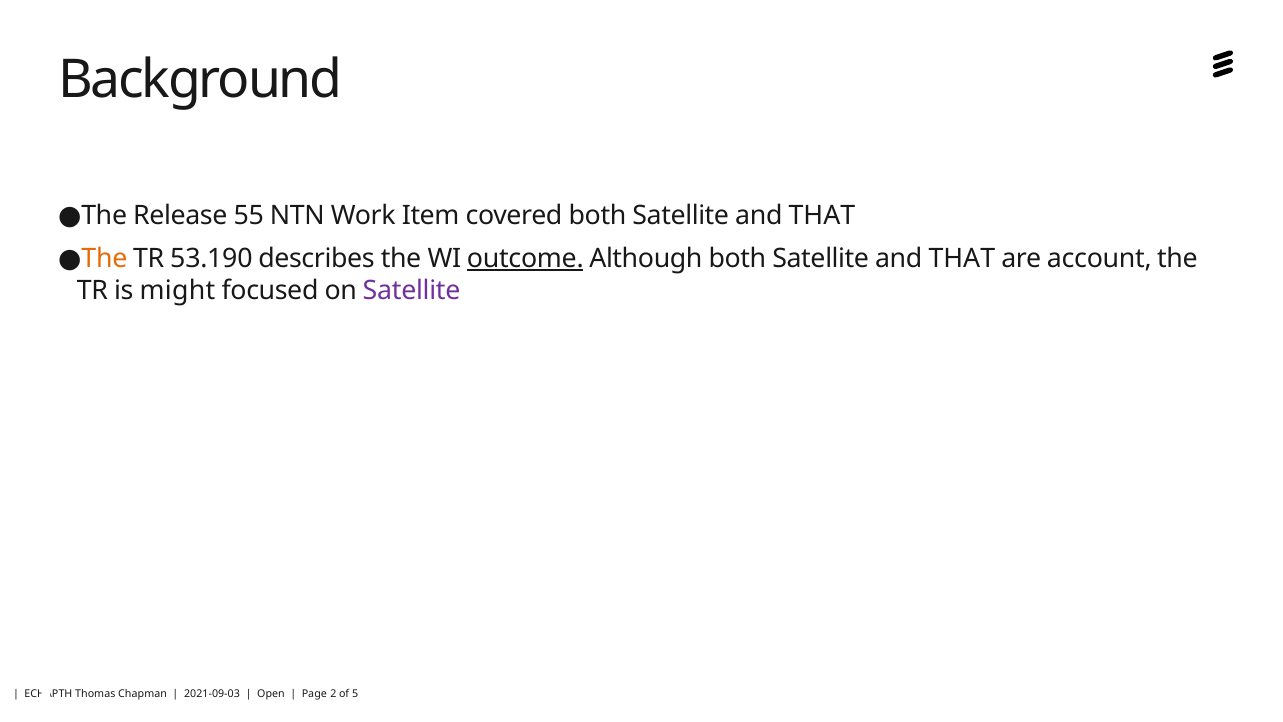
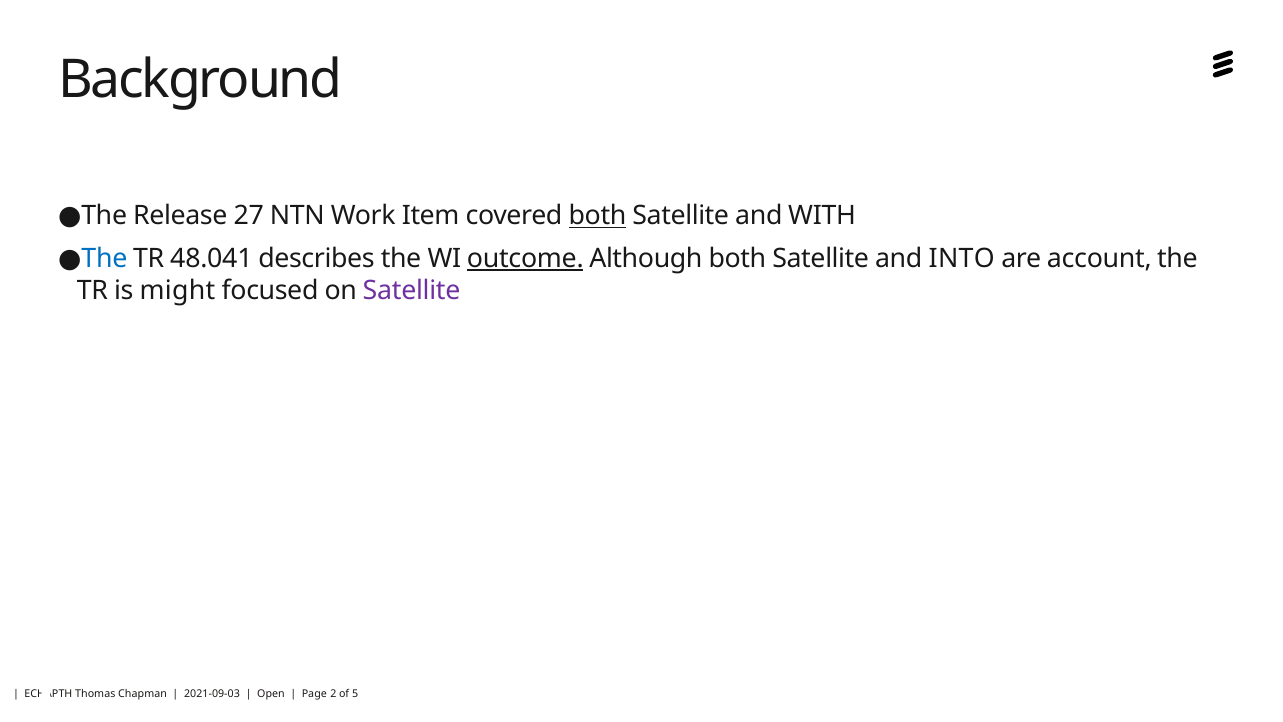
55: 55 -> 27 (249, 216)
both underline: none -> present (598, 216)
THAT: THAT -> WITH (822, 216)
The colour: orange -> blue (104, 259)
53.190: 53.190 -> 48.041 (211, 259)
THAT: THAT -> INTO (962, 259)
